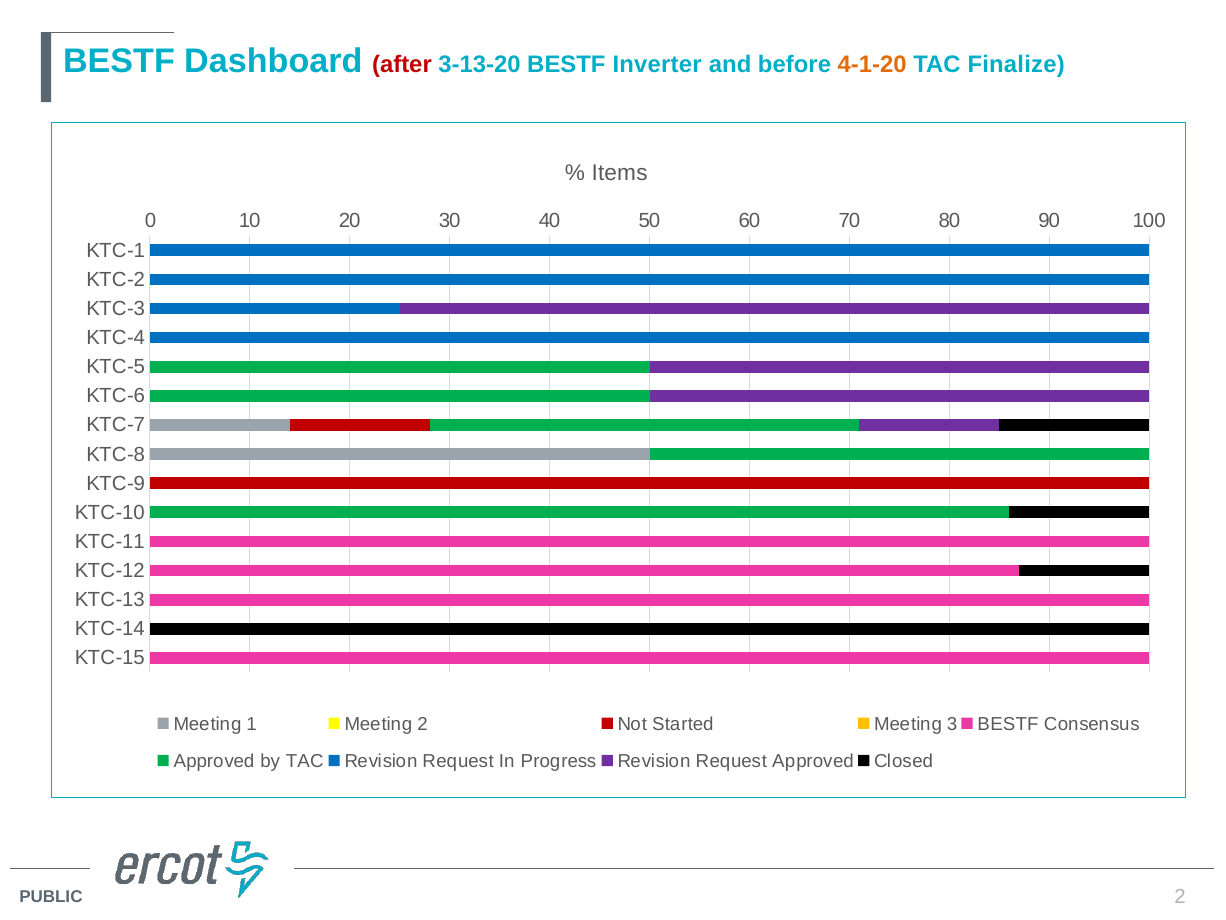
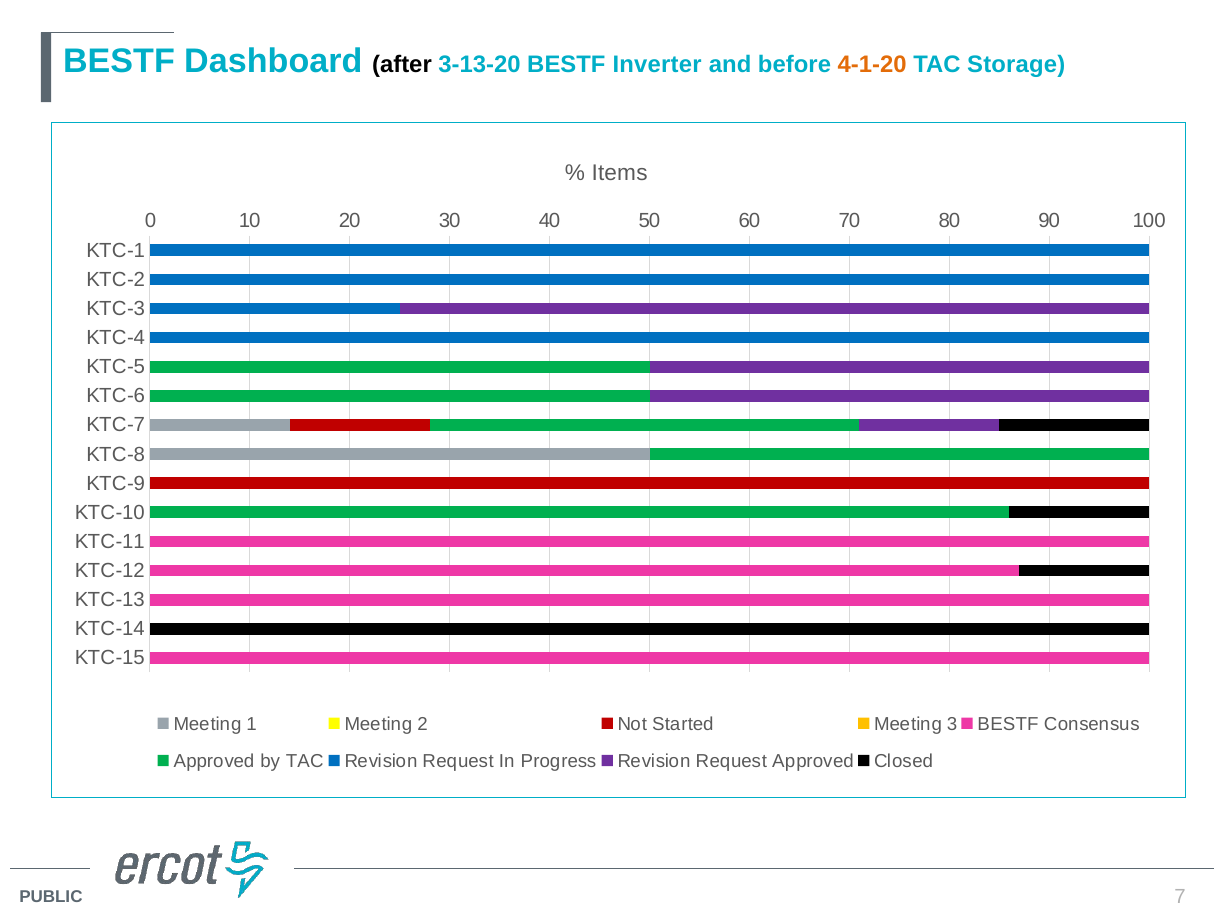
after colour: red -> black (402, 65)
Finalize: Finalize -> Storage (1016, 65)
2: 2 -> 7 (1180, 896)
